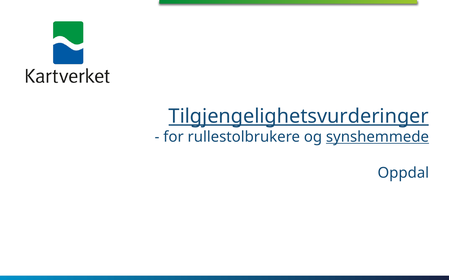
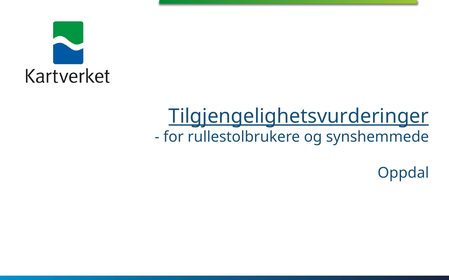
synshemmede underline: present -> none (377, 137)
